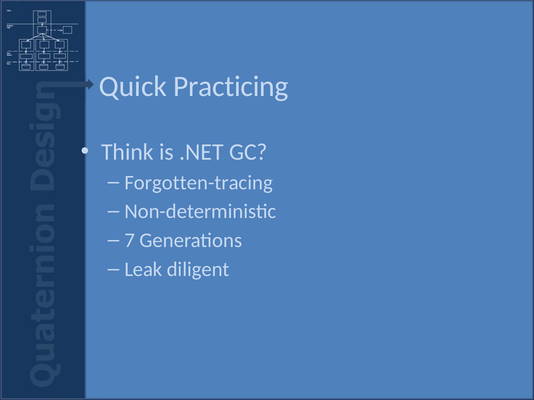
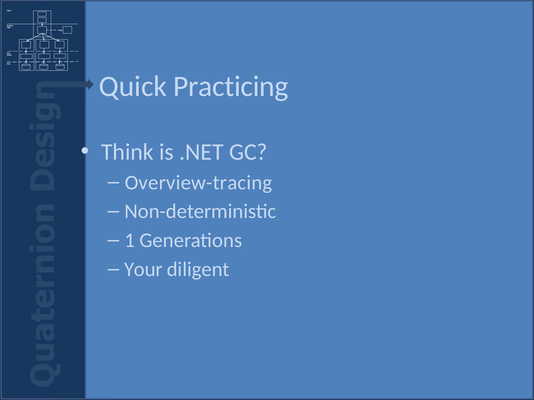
Forgotten-tracing: Forgotten-tracing -> Overview-tracing (199, 183)
7: 7 -> 1 (130, 241)
Leak: Leak -> Your (143, 270)
